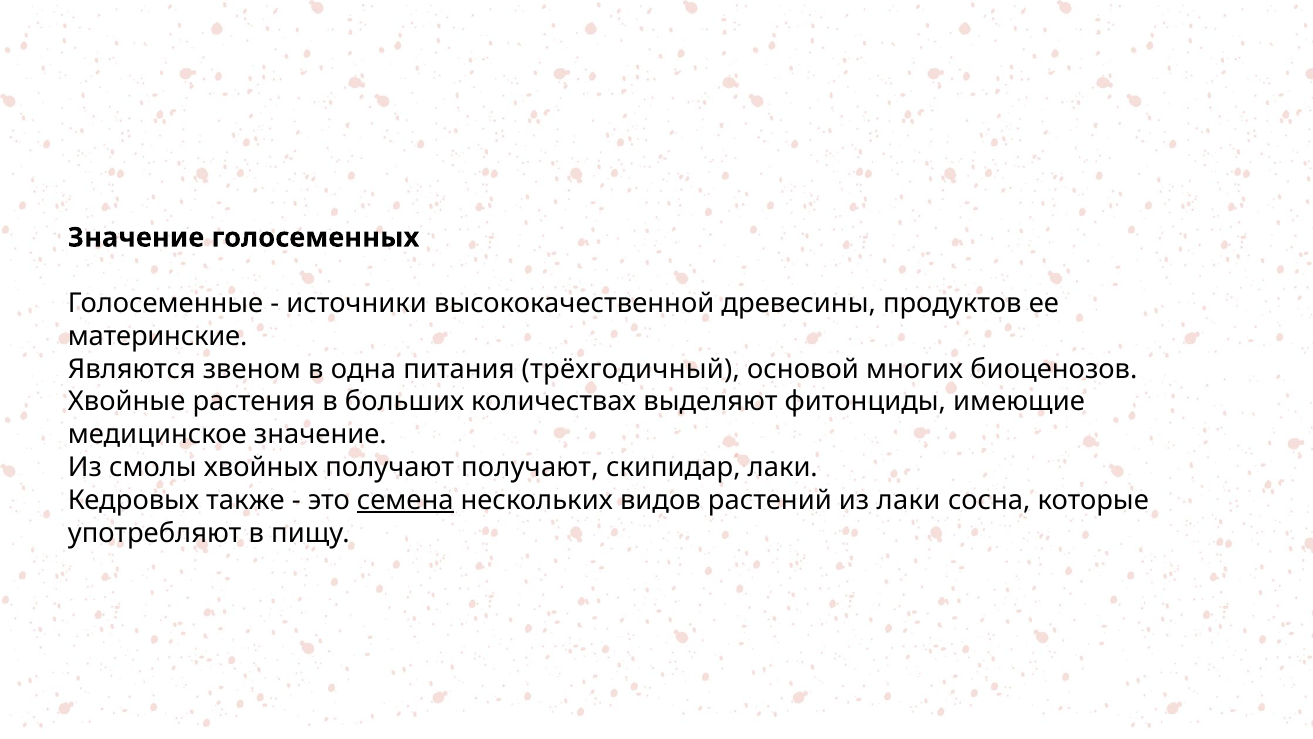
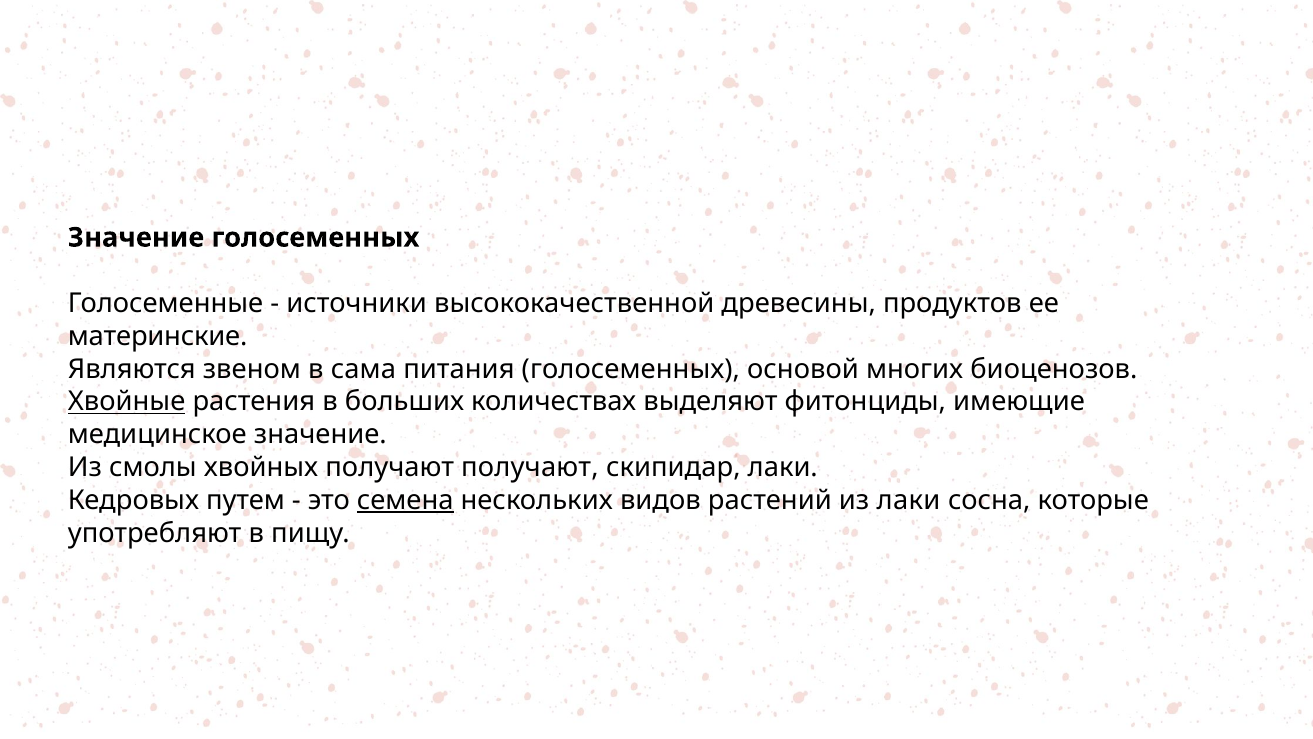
одна: одна -> сама (363, 369)
питания трёхгодичный: трёхгодичный -> голосеменных (631, 369)
Хвойные underline: none -> present (127, 402)
также: также -> путем (246, 500)
